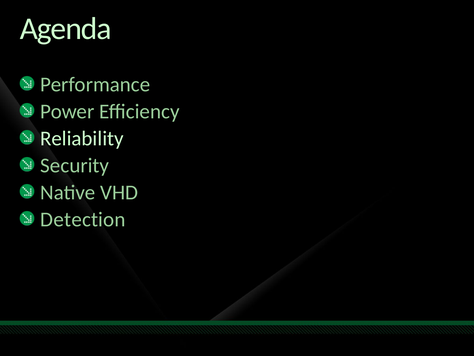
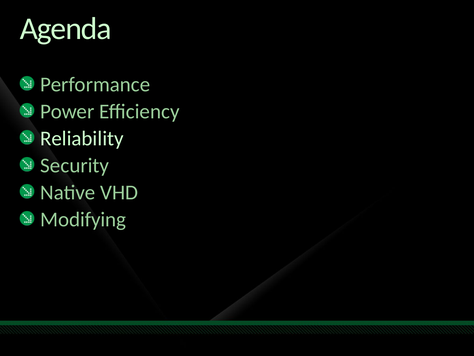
Detection: Detection -> Modifying (83, 219)
